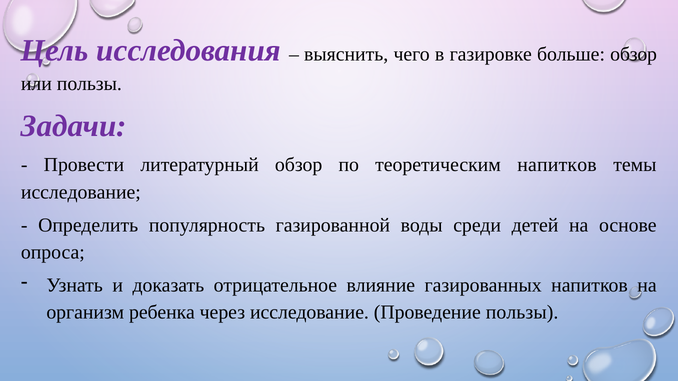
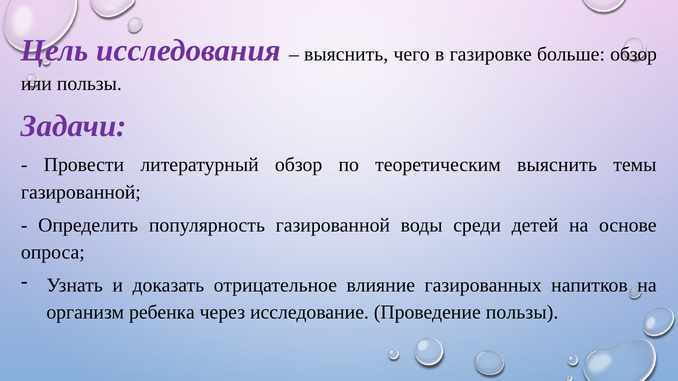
теоретическим напитков: напитков -> выяснить (557, 165)
исследование: исследование -> газированной (81, 192)
